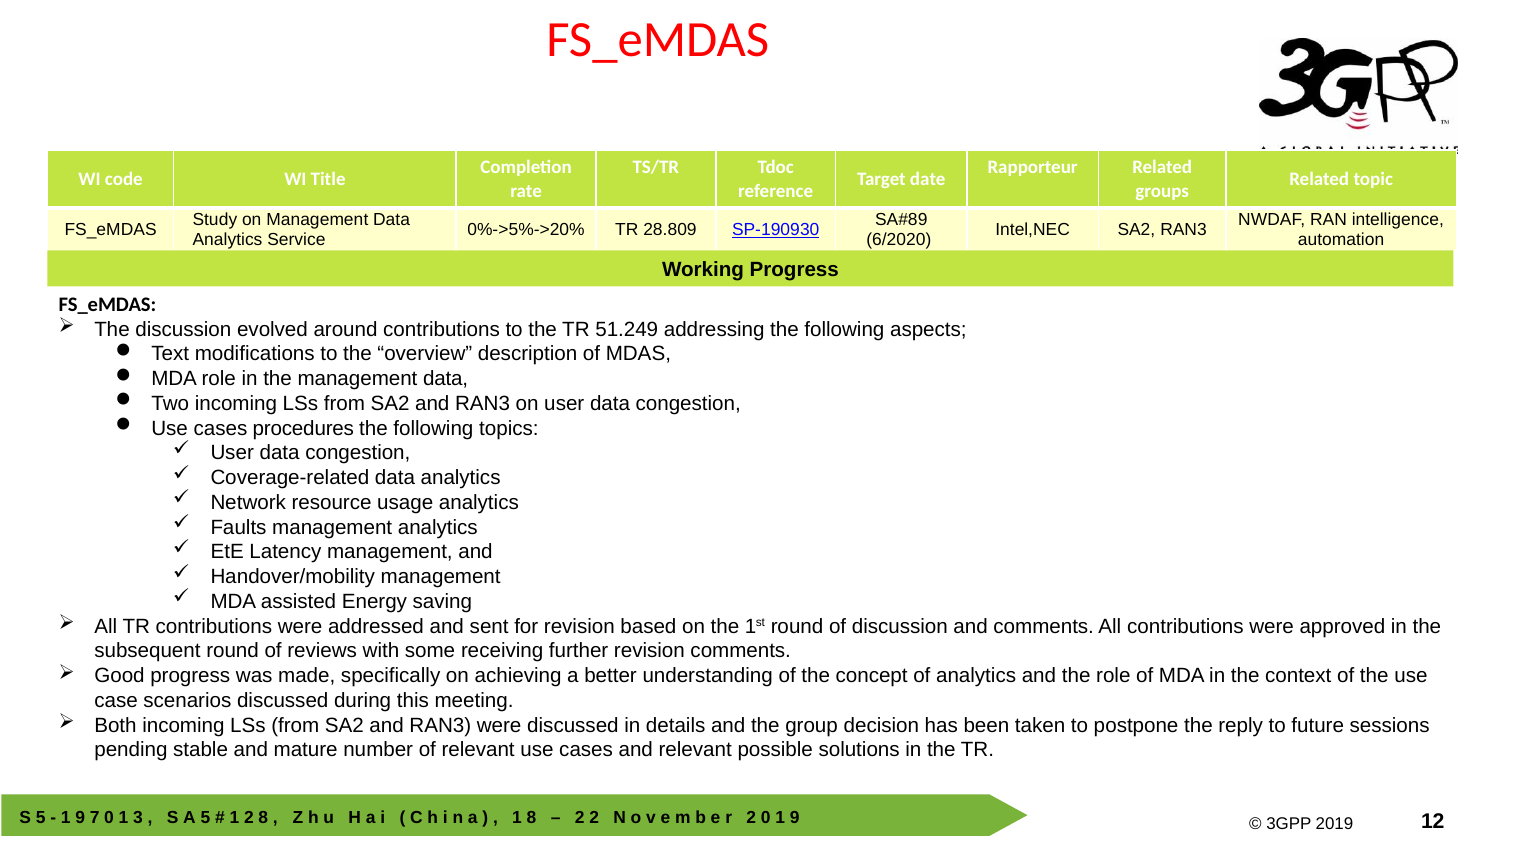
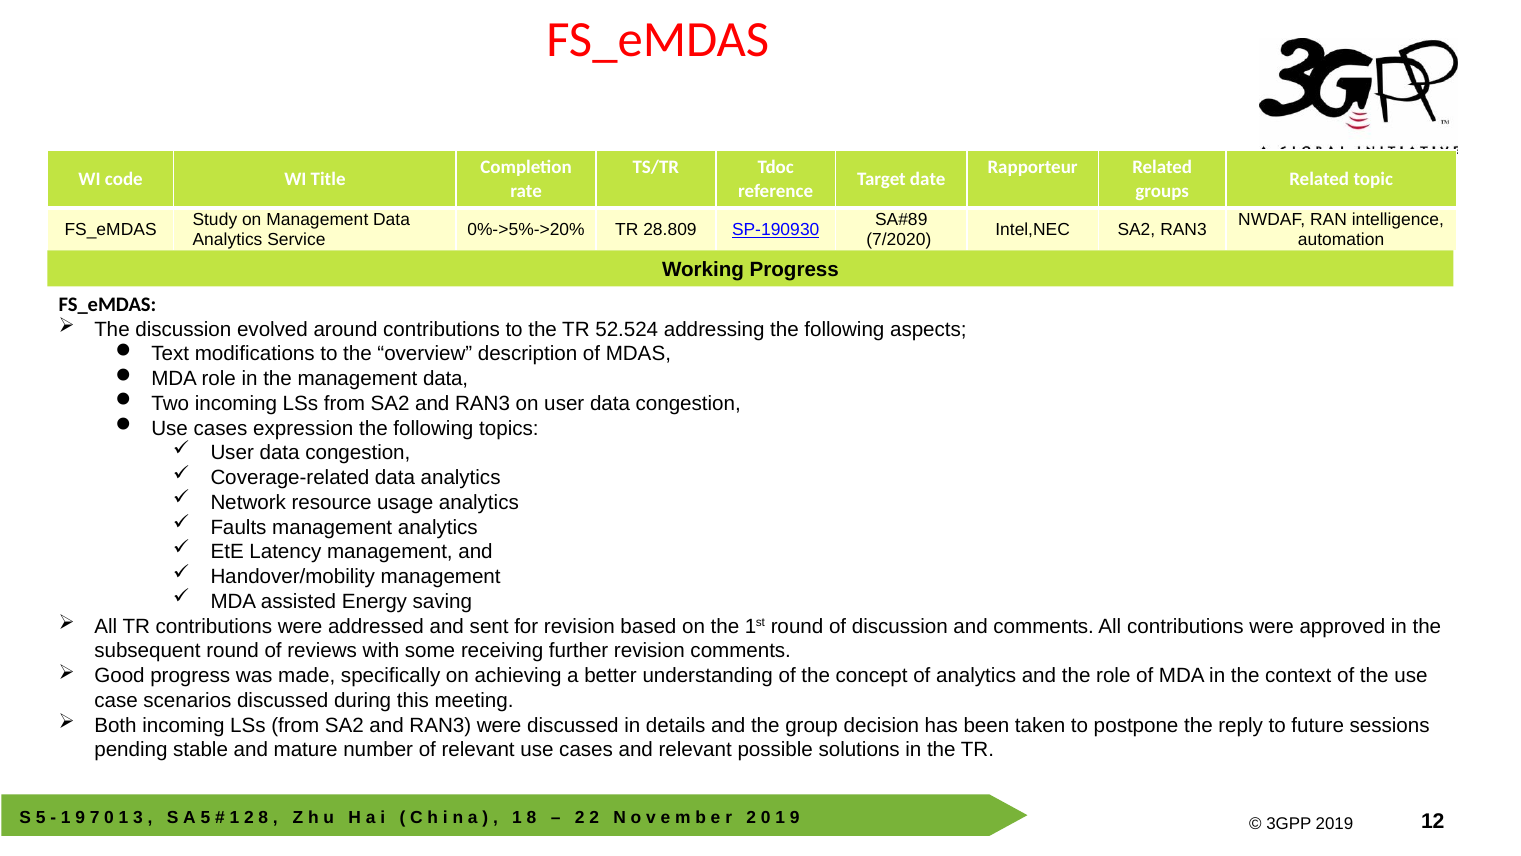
6/2020: 6/2020 -> 7/2020 (899, 239)
51.249: 51.249 -> 52.524 (627, 329)
procedures: procedures -> expression (303, 428)
